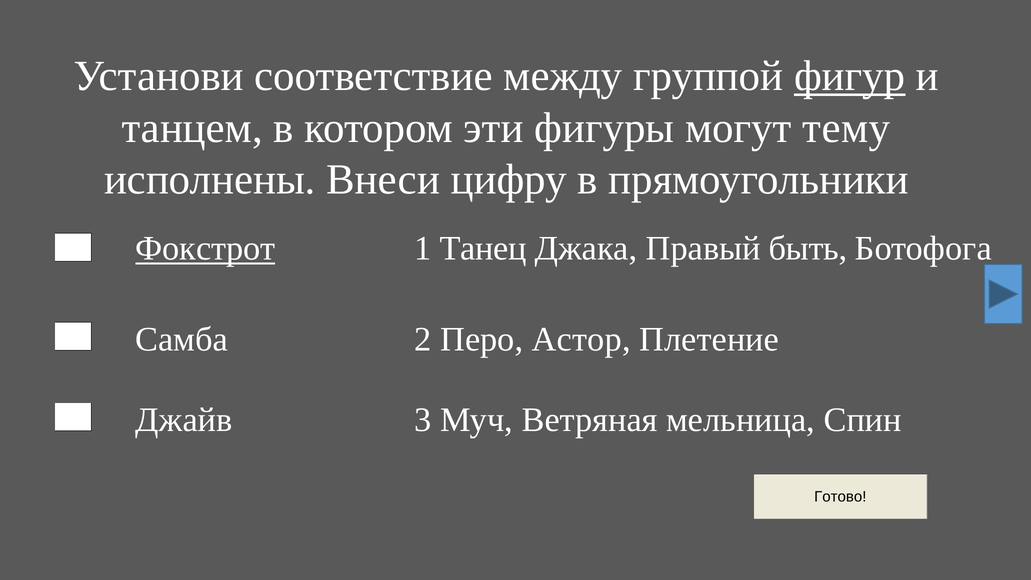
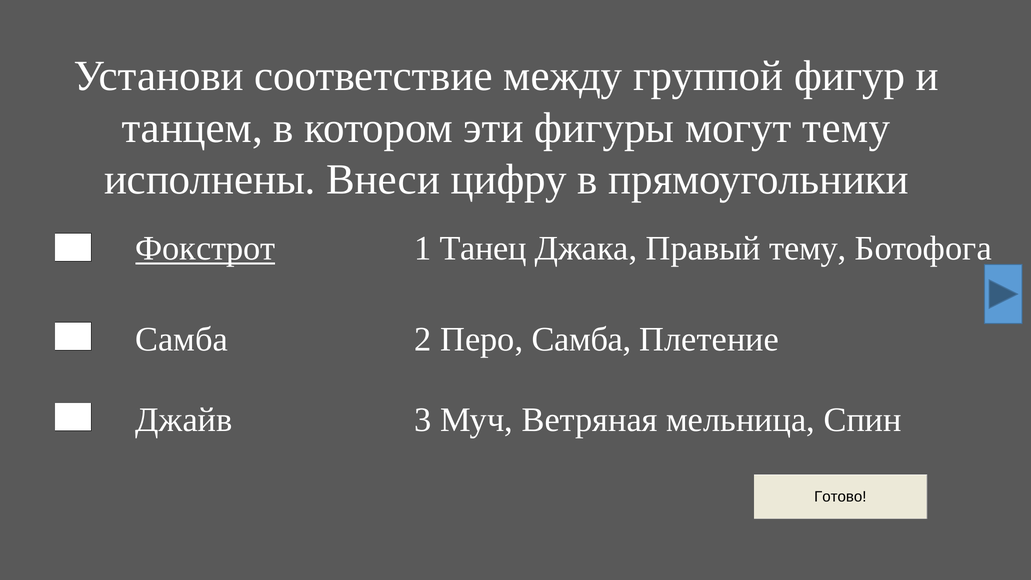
фигур underline: present -> none (850, 76)
Правый быть: быть -> тему (808, 249)
Перо Астор: Астор -> Самба (582, 339)
